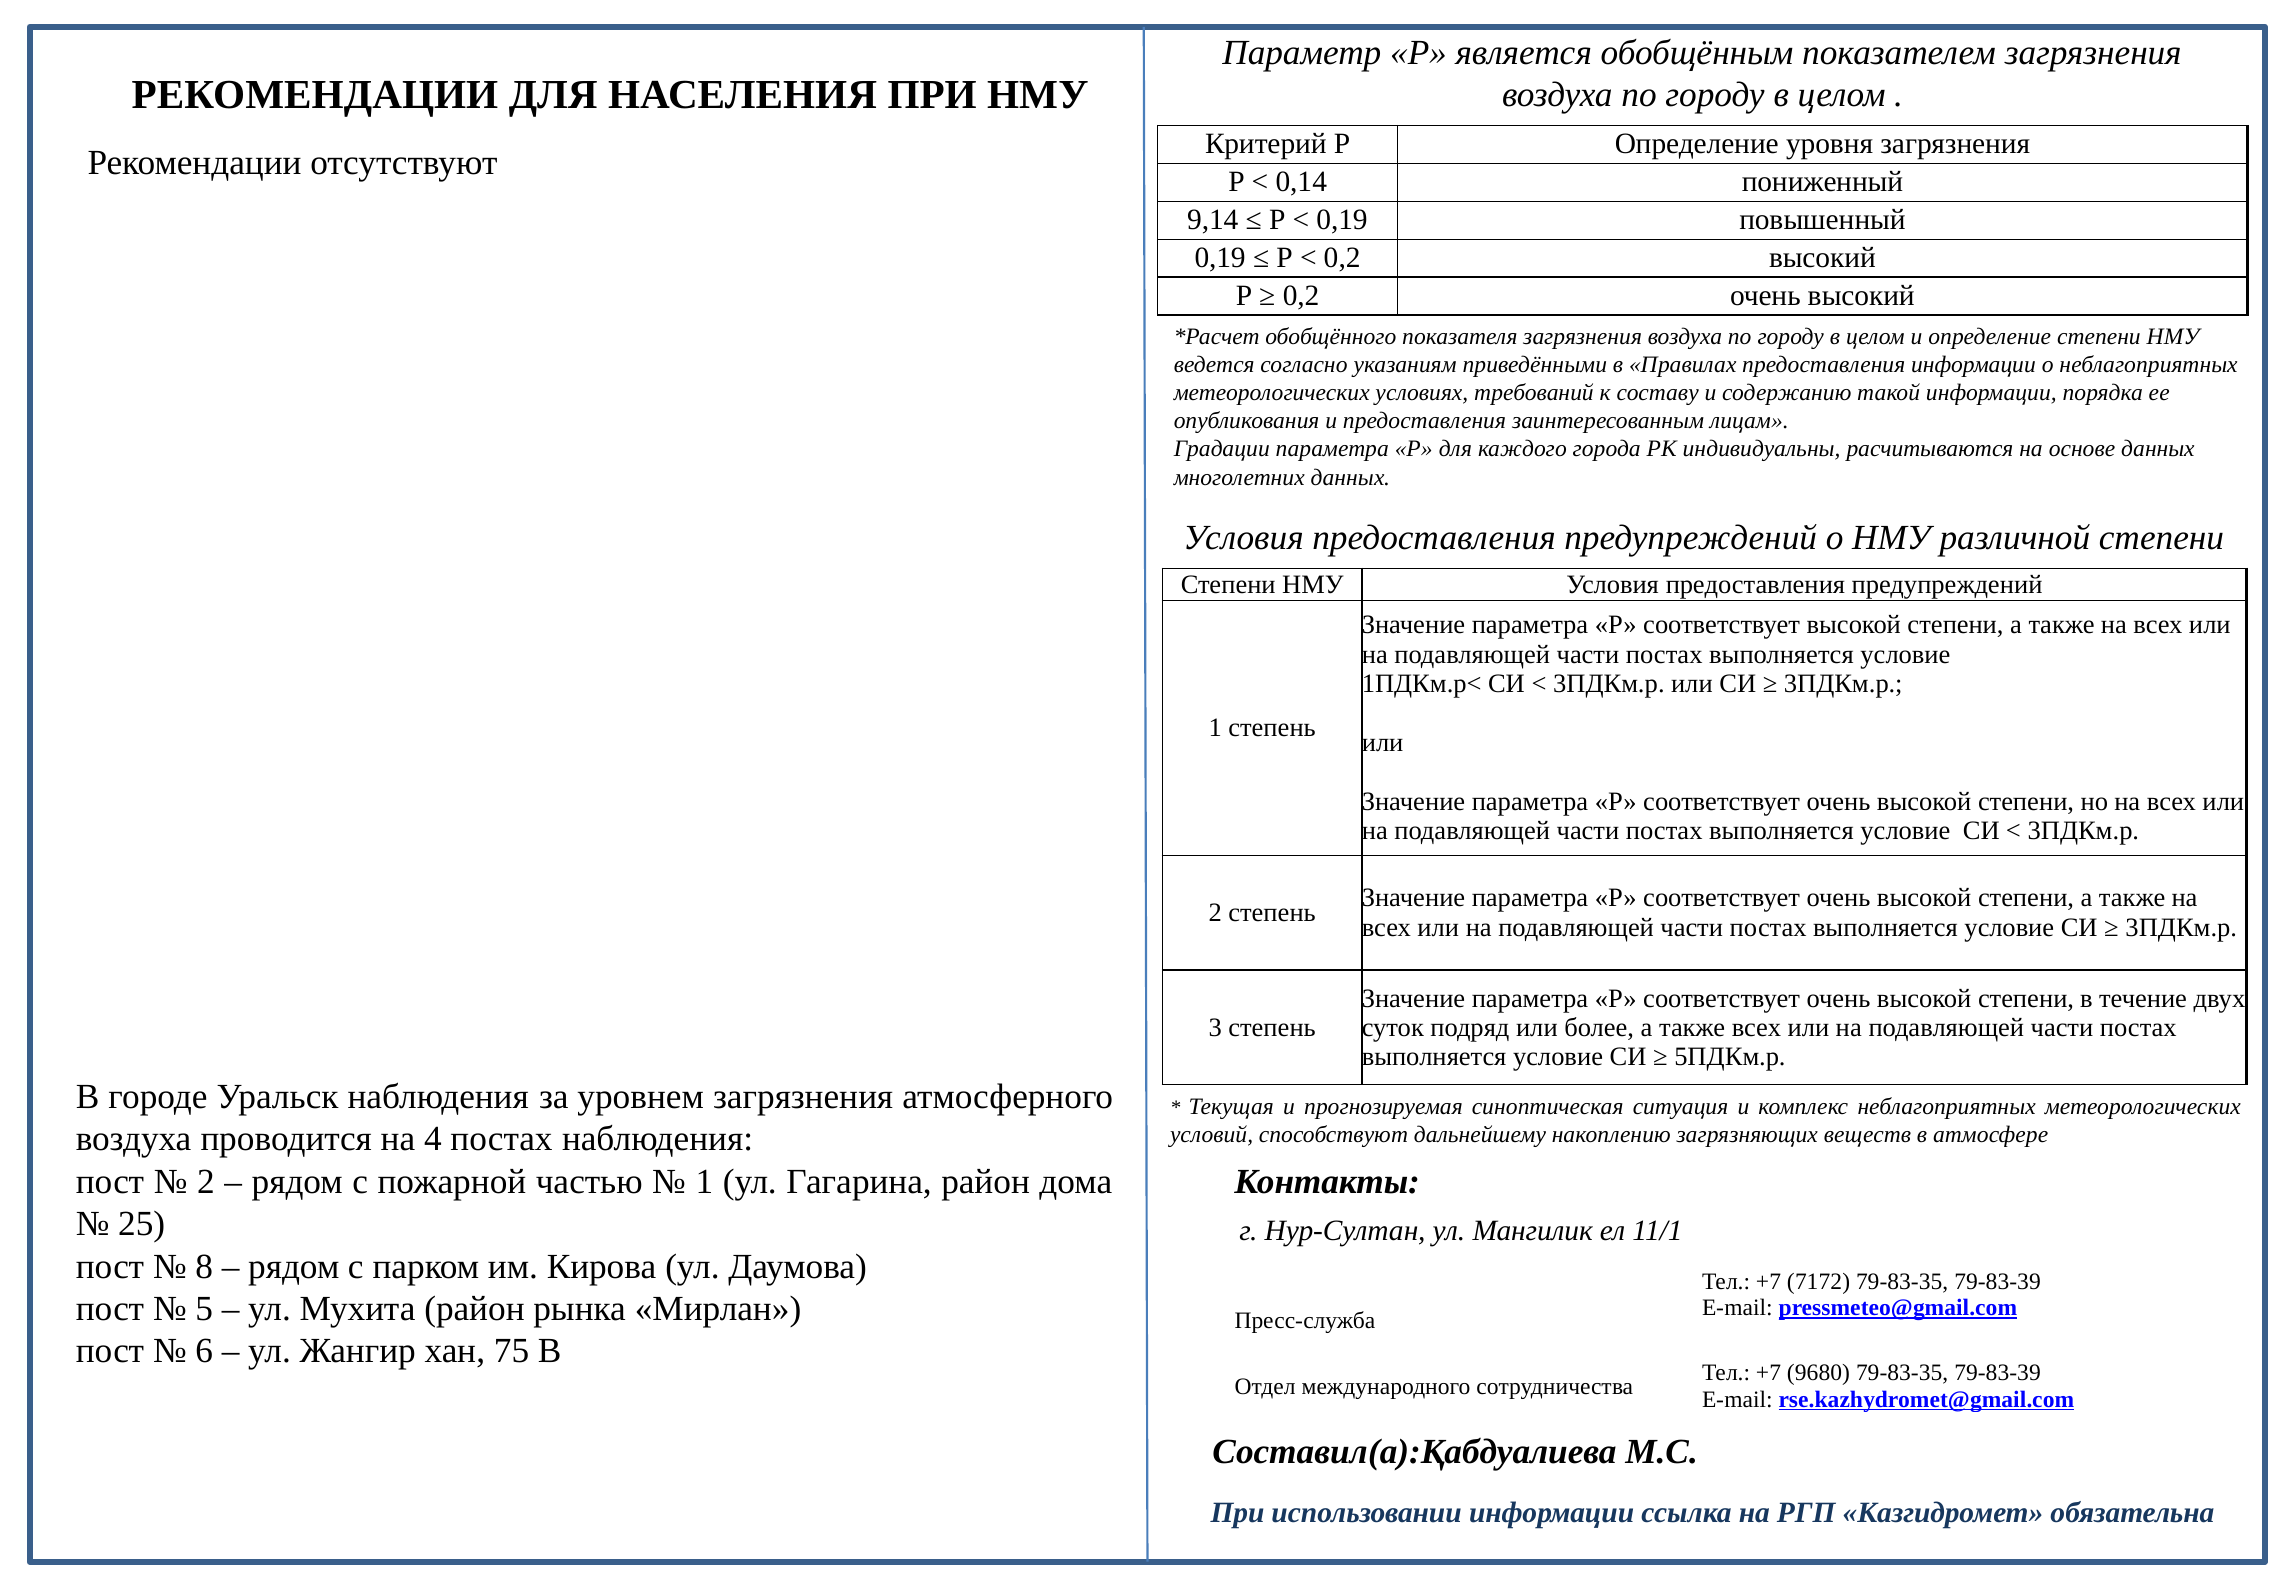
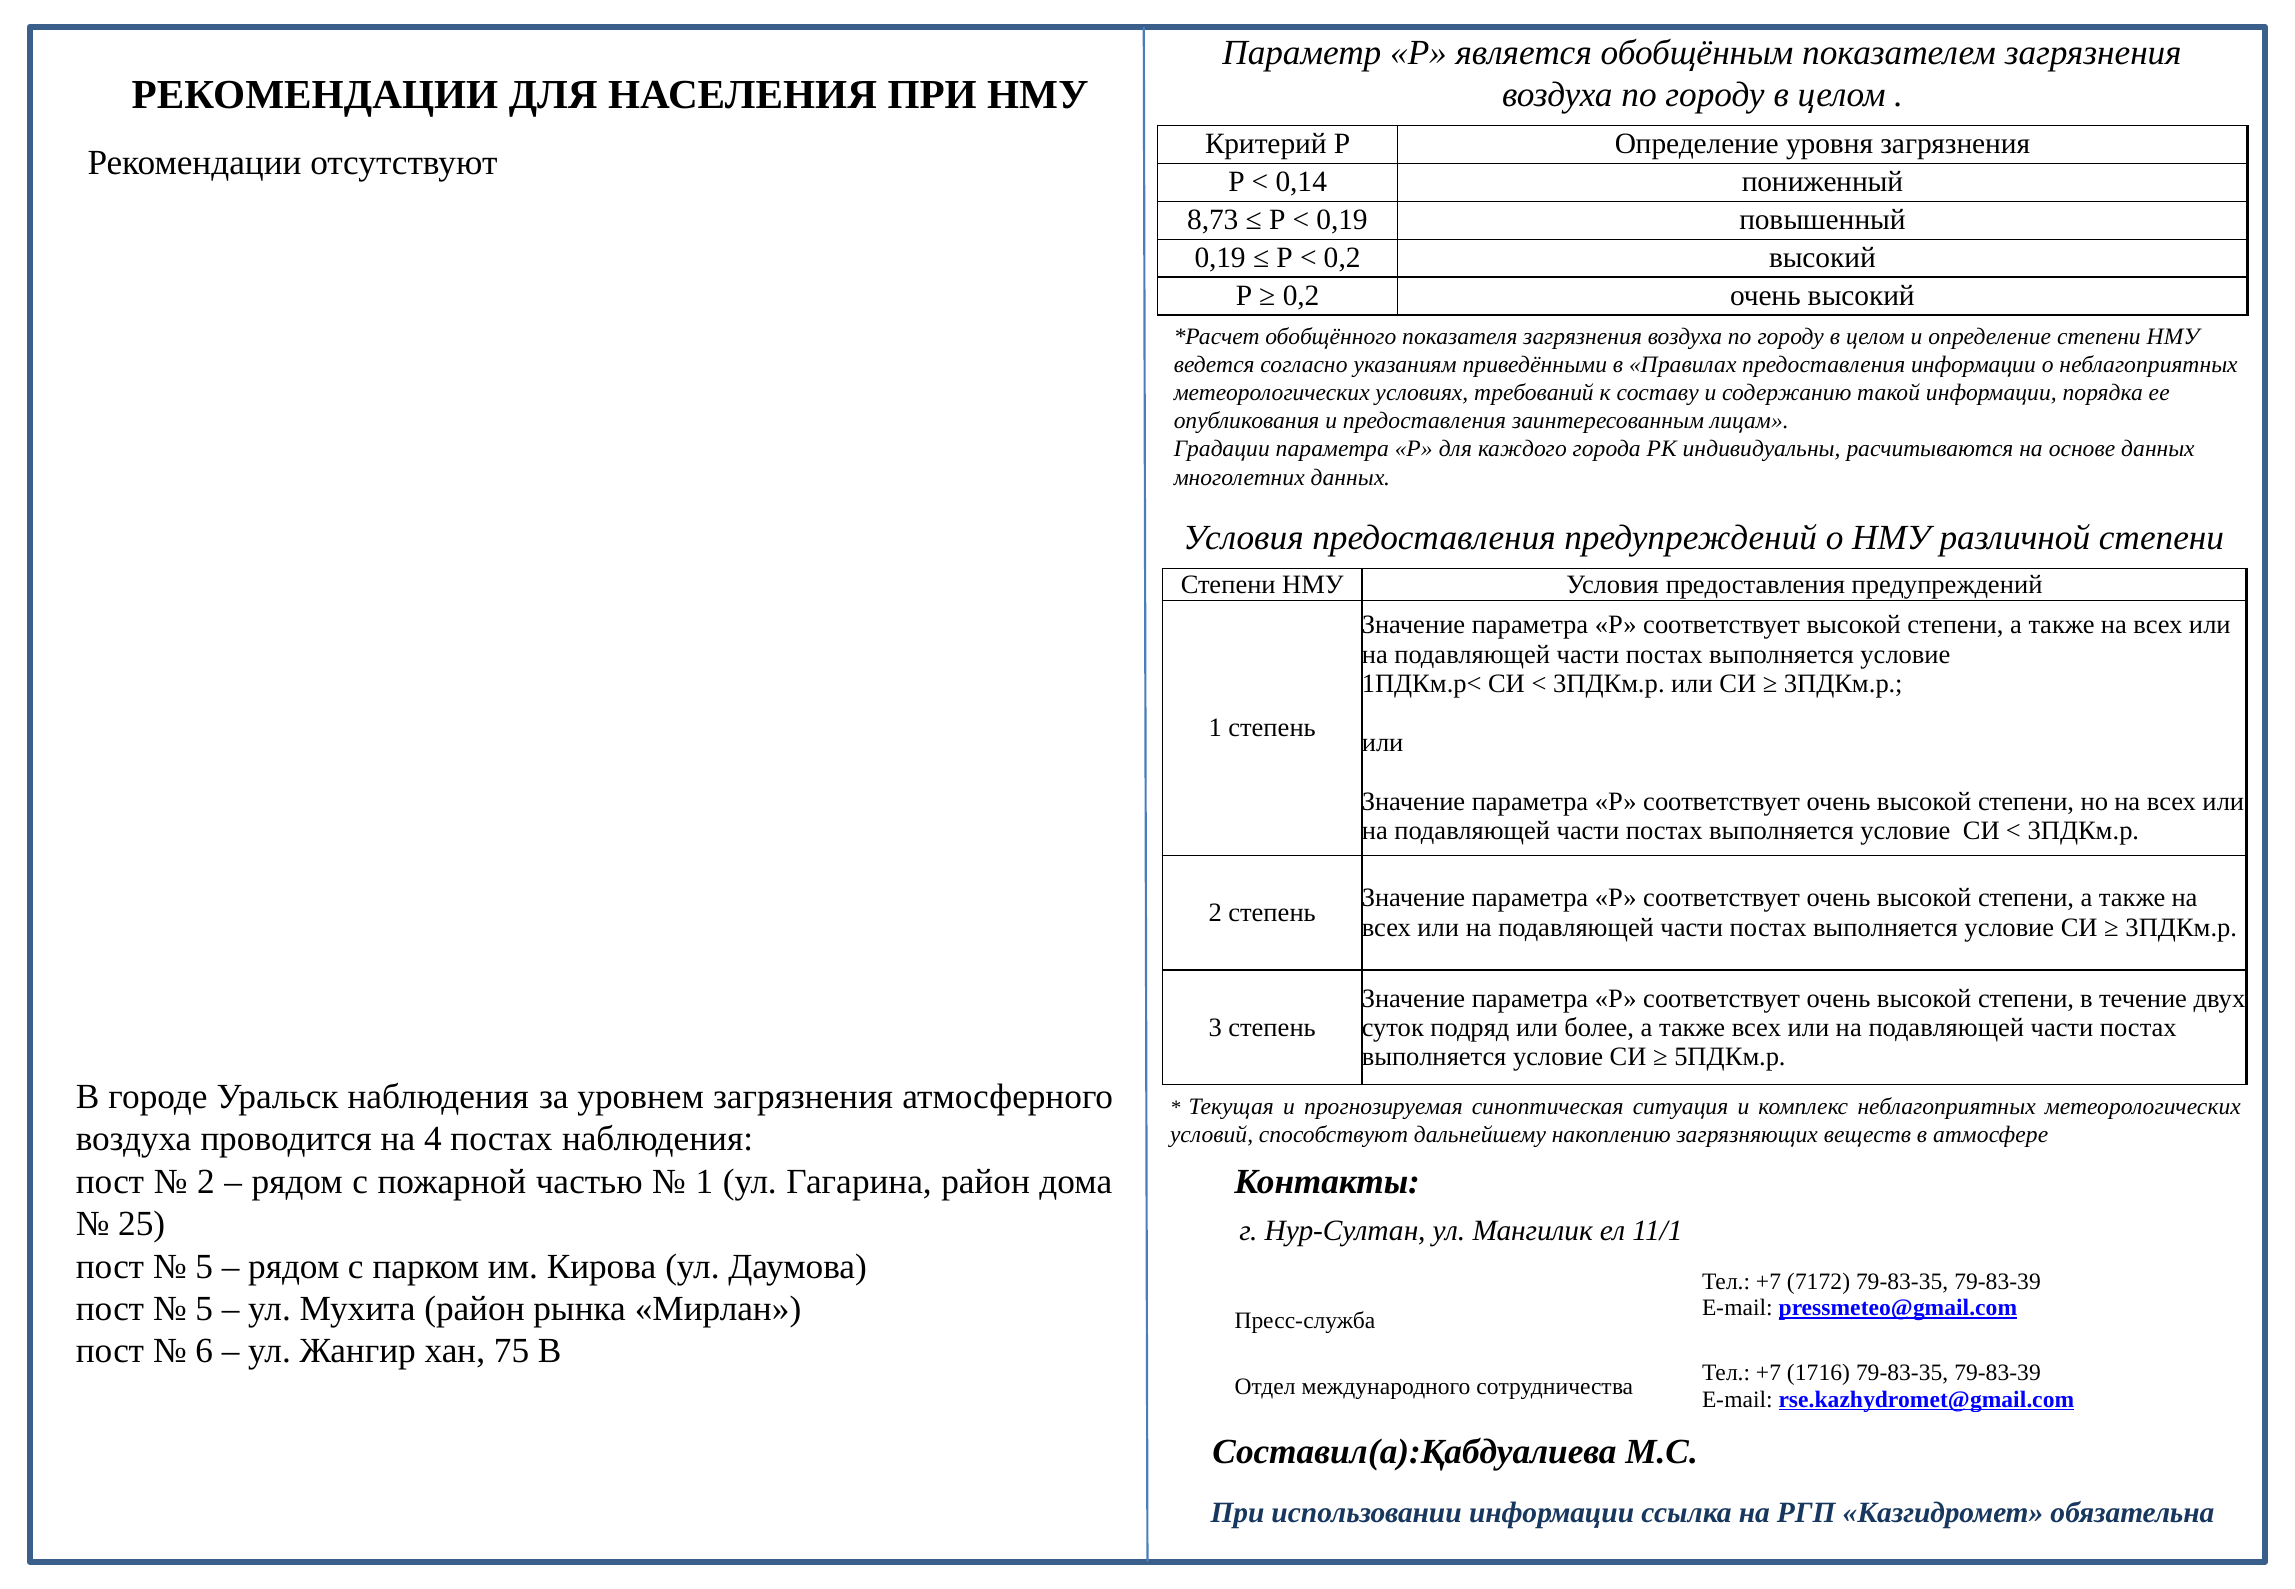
9,14: 9,14 -> 8,73 (1213, 220)
8: 8 -> 5 (204, 1266)
9680: 9680 -> 1716 (1818, 1373)
